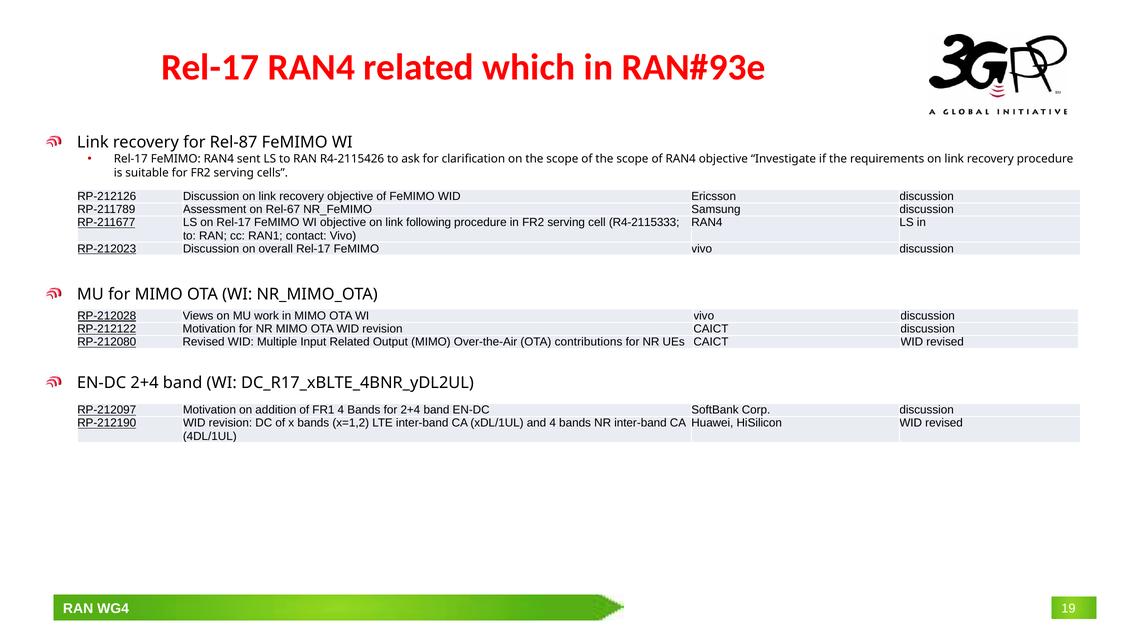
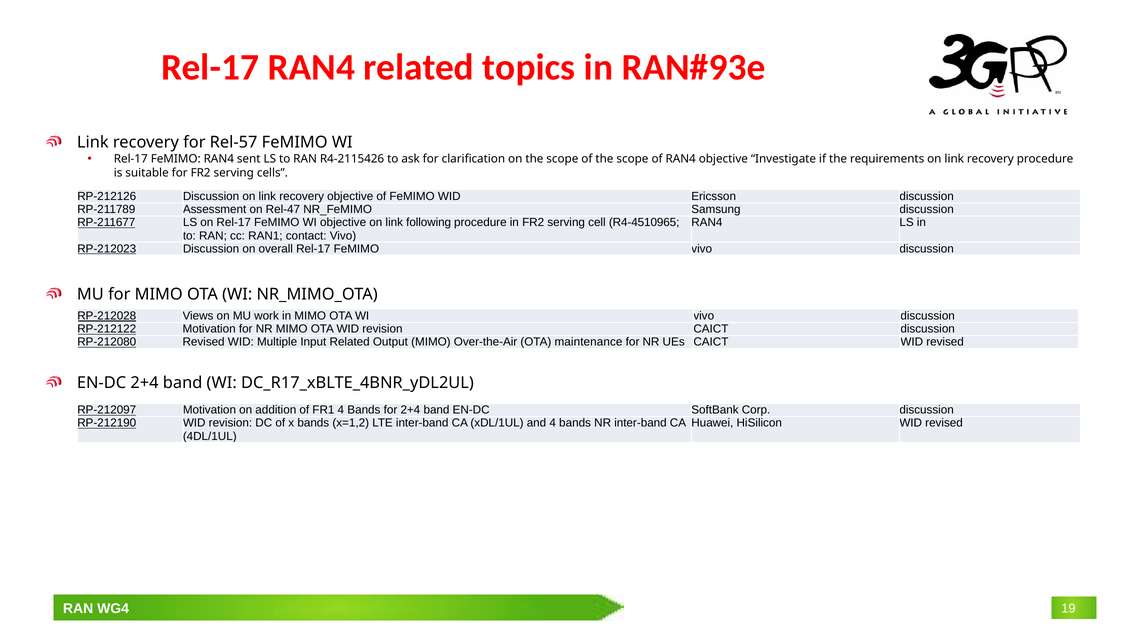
which: which -> topics (529, 67)
Rel-87: Rel-87 -> Rel-57 (234, 142)
Rel-67: Rel-67 -> Rel-47 (283, 209)
R4-2115333: R4-2115333 -> R4-4510965 (644, 222)
contributions: contributions -> maintenance (589, 342)
